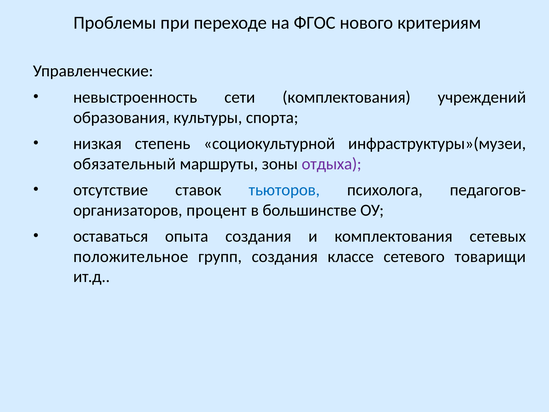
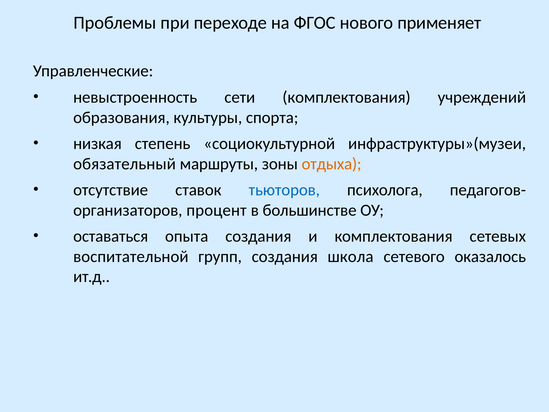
критериям: критериям -> применяет (439, 23)
отдыха colour: purple -> orange (332, 164)
положительное: положительное -> воспитательной (131, 256)
классе: классе -> школа (351, 256)
товарищи: товарищи -> оказалось (490, 256)
